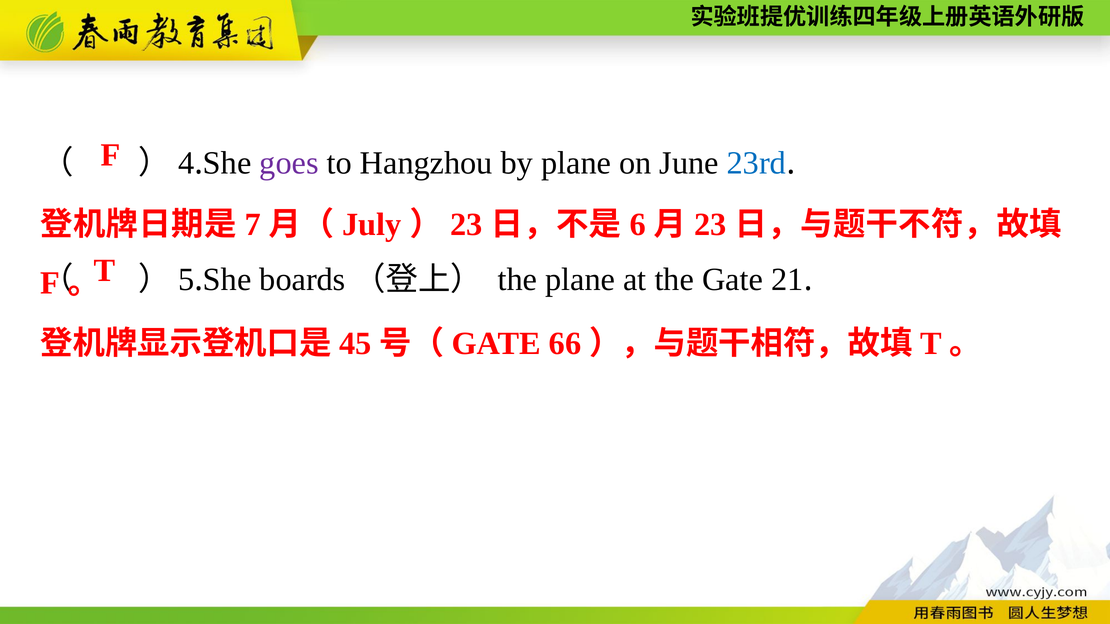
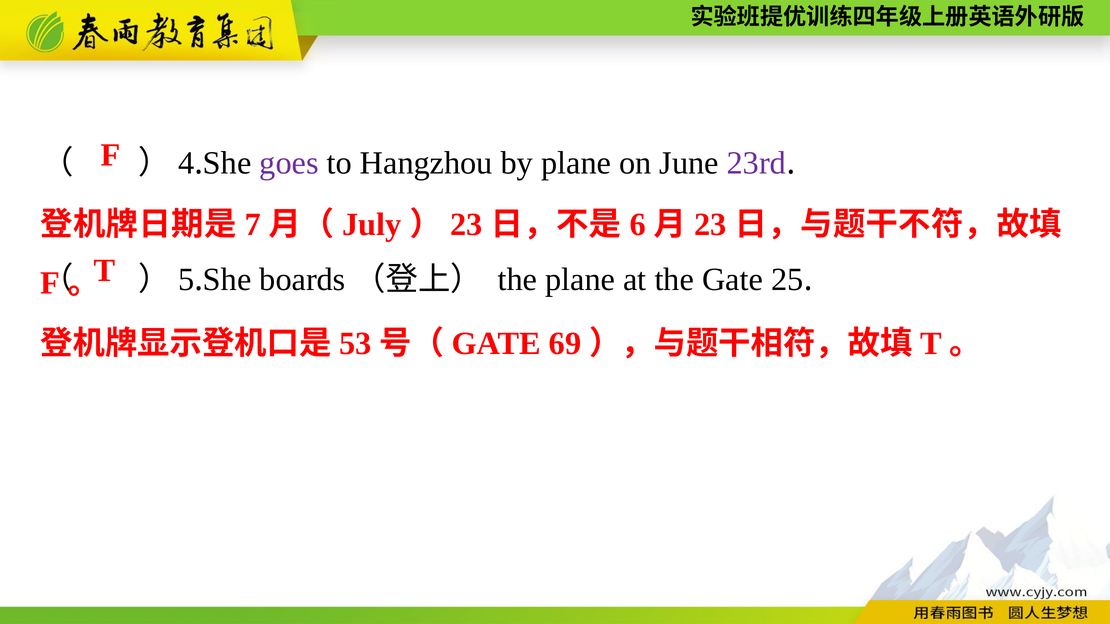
23rd colour: blue -> purple (756, 163)
21: 21 -> 25 (787, 280)
45: 45 -> 53 (355, 344)
66: 66 -> 69 (565, 344)
